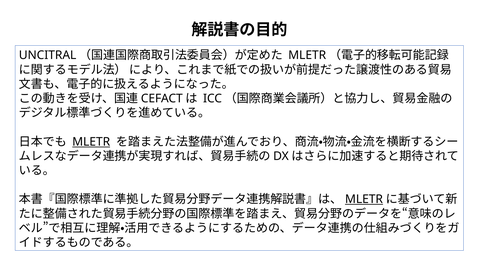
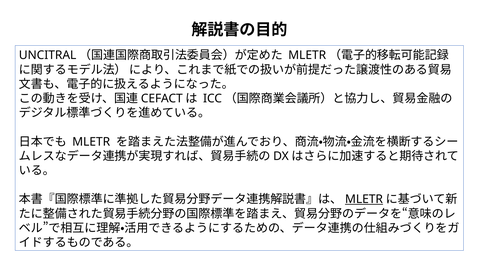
MLETR underline: present -> none (91, 141)
